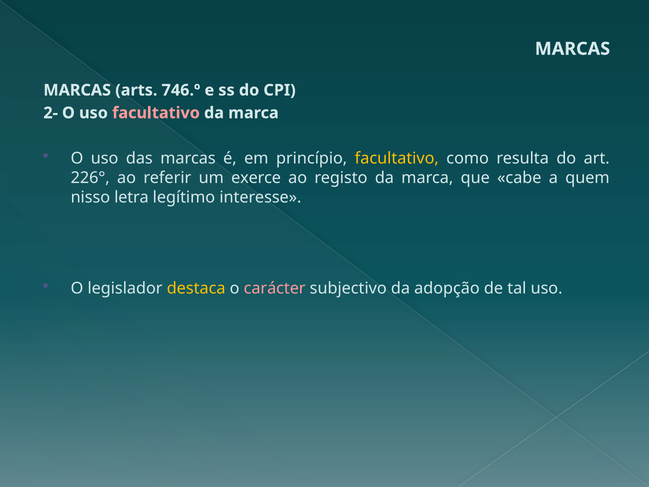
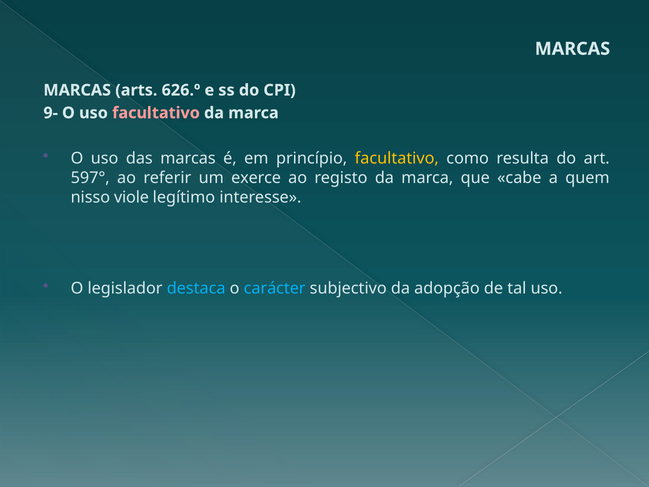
746.º: 746.º -> 626.º (181, 90)
2-: 2- -> 9- (51, 113)
226°: 226° -> 597° (90, 178)
letra: letra -> viole (131, 197)
destaca colour: yellow -> light blue (196, 288)
carácter colour: pink -> light blue (275, 288)
